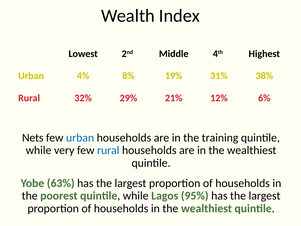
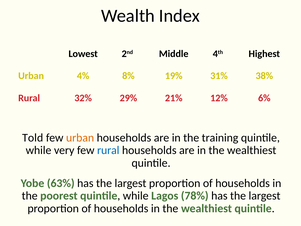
Nets: Nets -> Told (33, 138)
urban colour: blue -> orange (80, 138)
95%: 95% -> 78% (195, 196)
